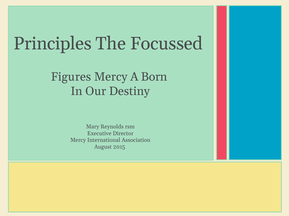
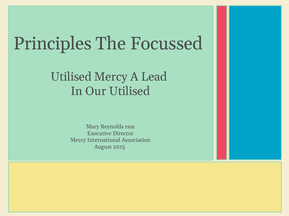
Figures: Figures -> Utilised (71, 77)
Born: Born -> Lead (154, 77)
Our Destiny: Destiny -> Utilised (130, 91)
